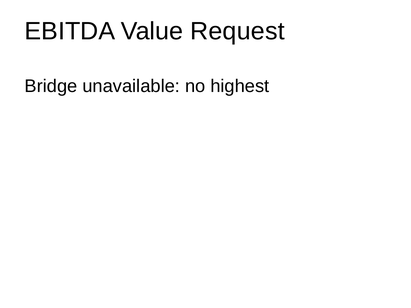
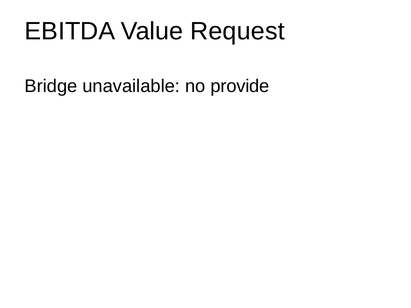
highest: highest -> provide (240, 86)
